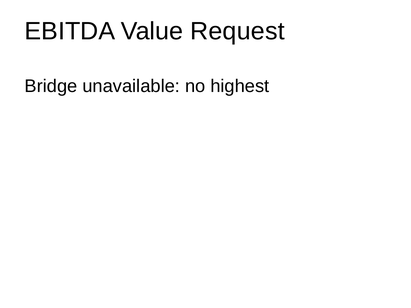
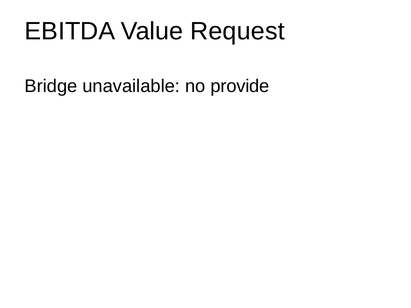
highest: highest -> provide (240, 86)
